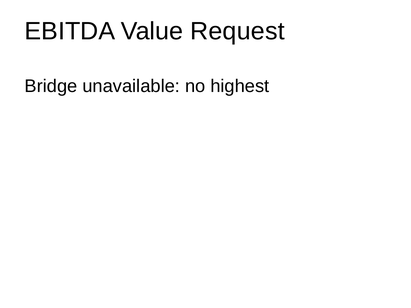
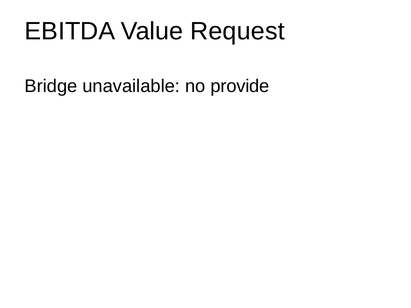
highest: highest -> provide (240, 86)
